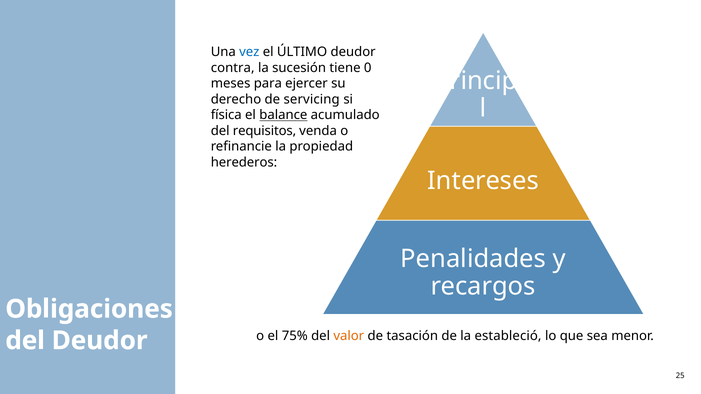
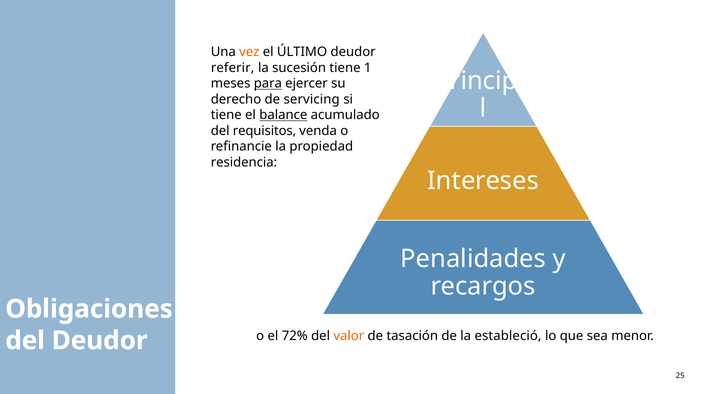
vez colour: blue -> orange (249, 52)
contra: contra -> referir (233, 68)
0: 0 -> 1 (368, 68)
para underline: none -> present (268, 84)
física: física -> tiene (226, 115)
herederos: herederos -> residencia (244, 163)
75%: 75% -> 72% (295, 336)
